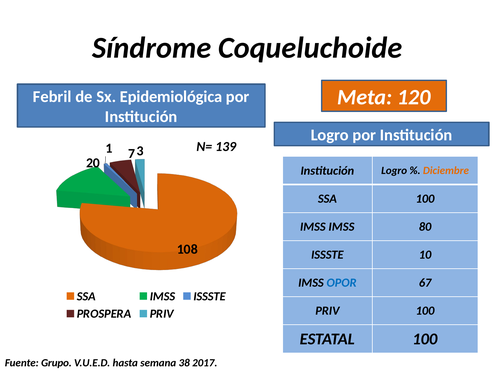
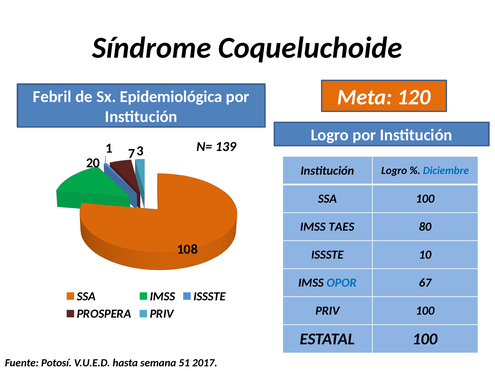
Diciembre colour: orange -> blue (446, 171)
IMSS IMSS: IMSS -> TAES (341, 227)
Grupo: Grupo -> Potosí (56, 363)
38: 38 -> 51 (184, 363)
